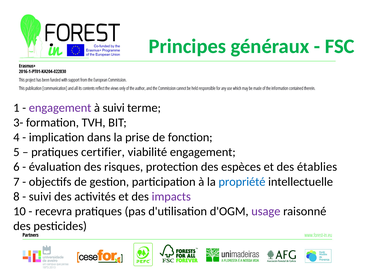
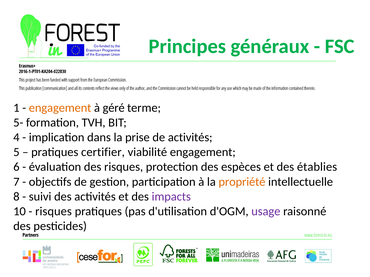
engagement colour: purple -> orange (60, 108)
à suivi: suivi -> géré (114, 108)
3-: 3- -> 5- (18, 123)
de fonction: fonction -> activités (190, 138)
propriété colour: blue -> orange (242, 182)
recevra: recevra -> risques (53, 212)
